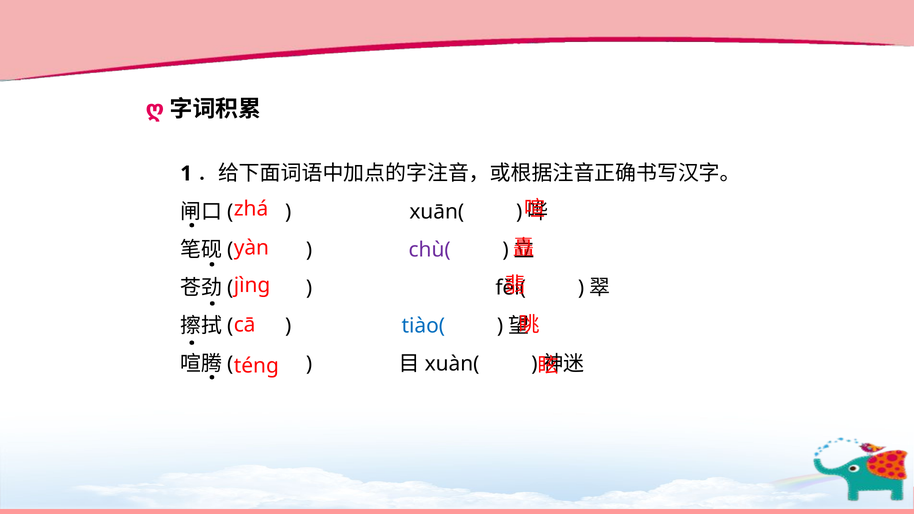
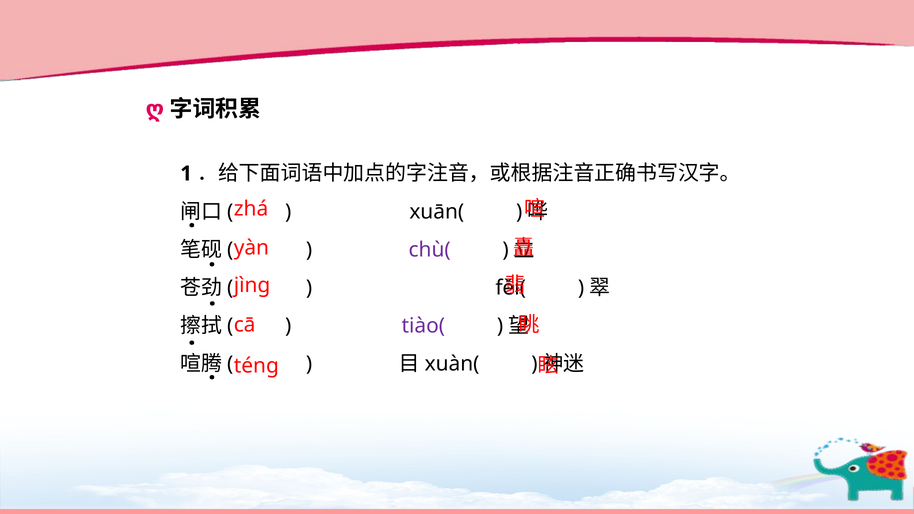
tiào( colour: blue -> purple (423, 326)
